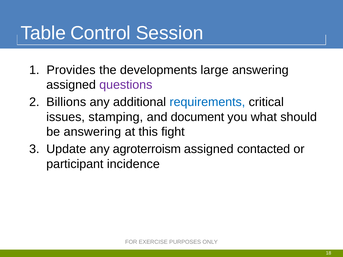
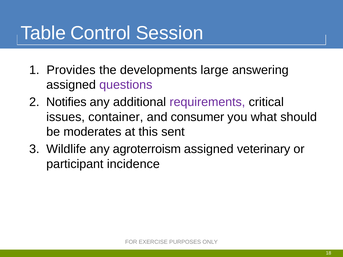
Billions: Billions -> Notifies (66, 102)
requirements colour: blue -> purple (207, 102)
stamping: stamping -> container (116, 117)
document: document -> consumer (197, 117)
be answering: answering -> moderates (92, 132)
fight: fight -> sent (173, 132)
Update: Update -> Wildlife (66, 149)
contacted: contacted -> veterinary (264, 149)
